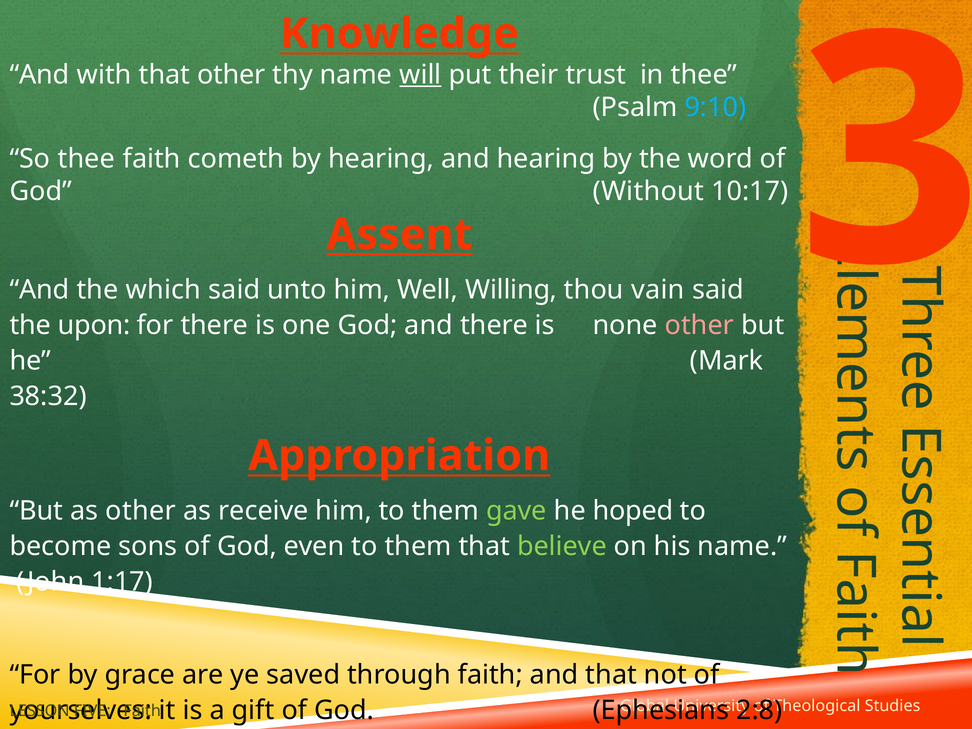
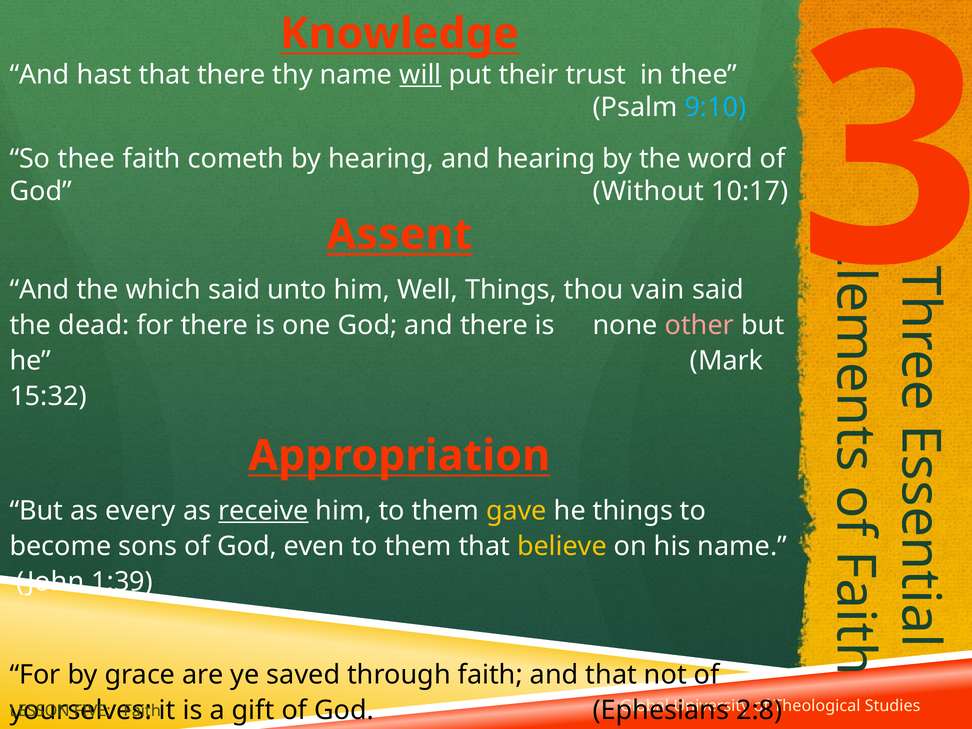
with: with -> hast (104, 75)
that other: other -> there (231, 75)
Well Willing: Willing -> Things (511, 290)
upon: upon -> dead (94, 325)
38:32: 38:32 -> 15:32 (48, 397)
as other: other -> every (141, 511)
receive underline: none -> present (263, 511)
gave colour: light green -> yellow (516, 511)
he hoped: hoped -> things (633, 511)
believe colour: light green -> yellow (562, 546)
1:17: 1:17 -> 1:39 (122, 582)
